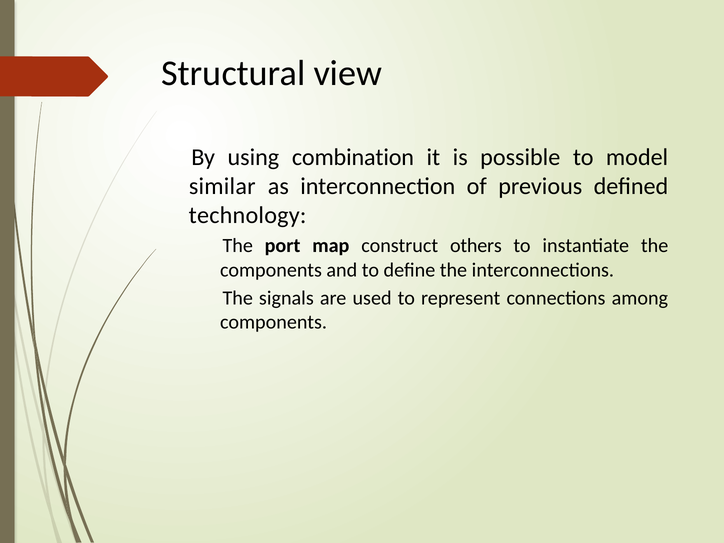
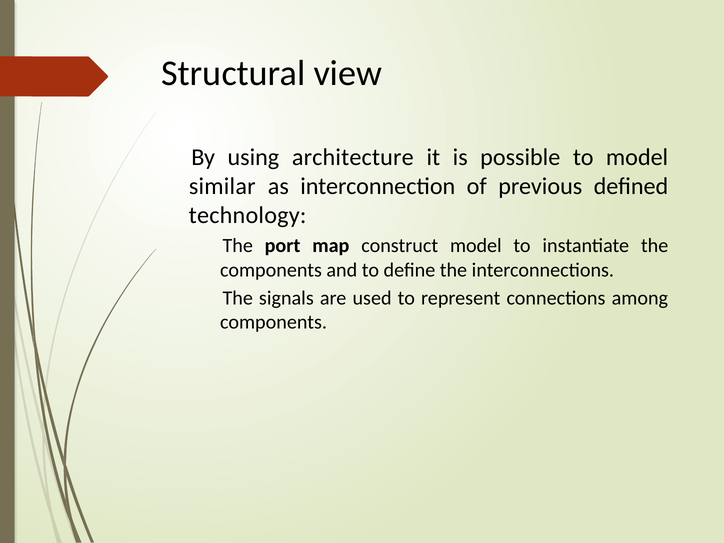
combination: combination -> architecture (353, 158)
construct others: others -> model (476, 246)
